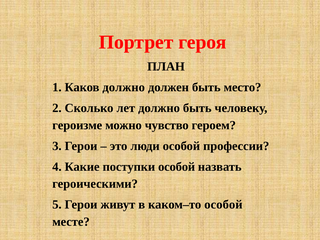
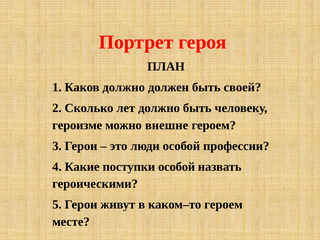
место: место -> своей (242, 87)
чувство: чувство -> внешне (167, 125)
каком–то особой: особой -> героем (223, 205)
